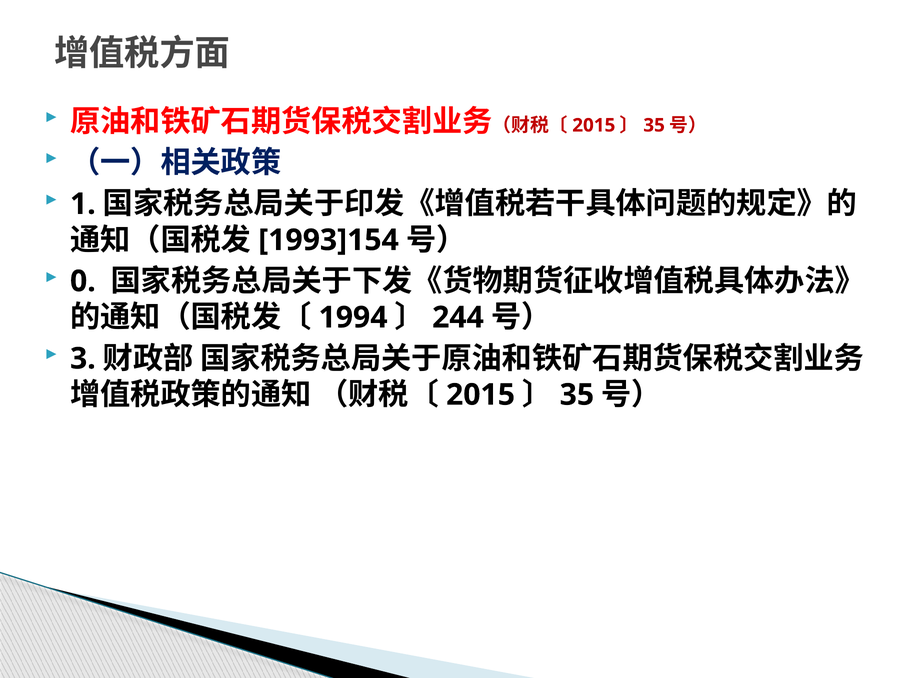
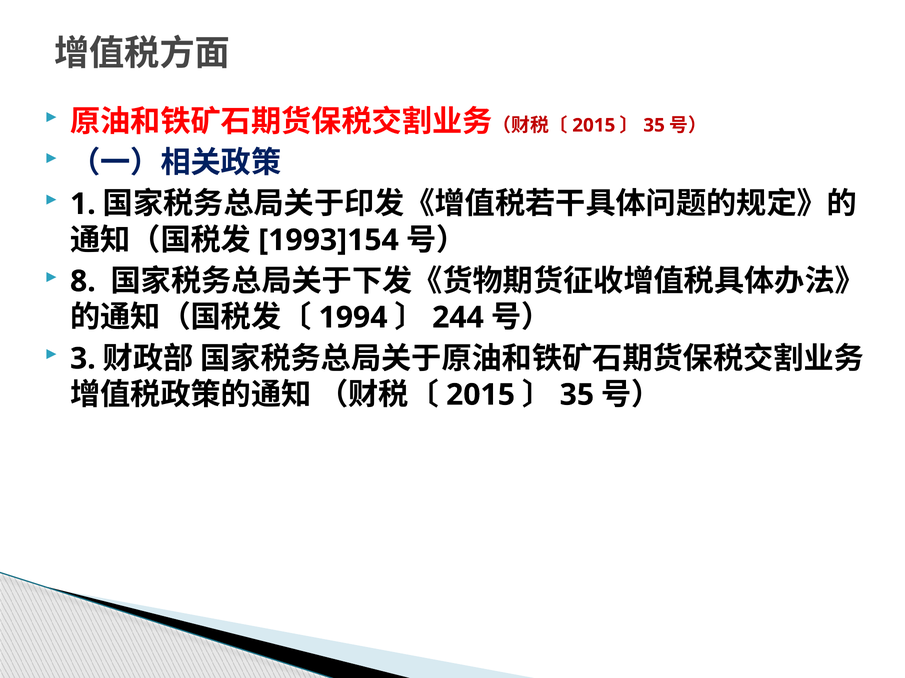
0: 0 -> 8 (83, 282)
